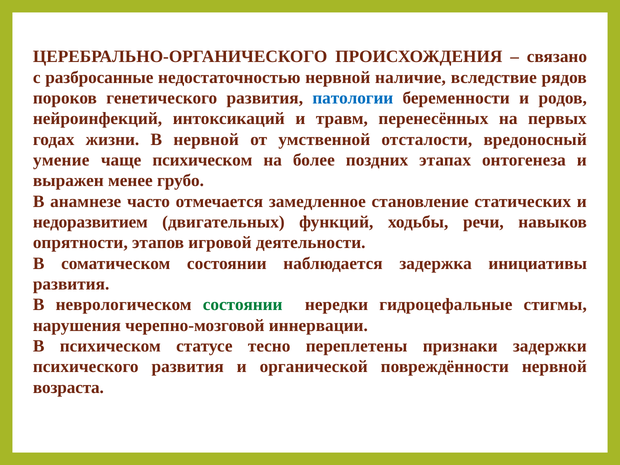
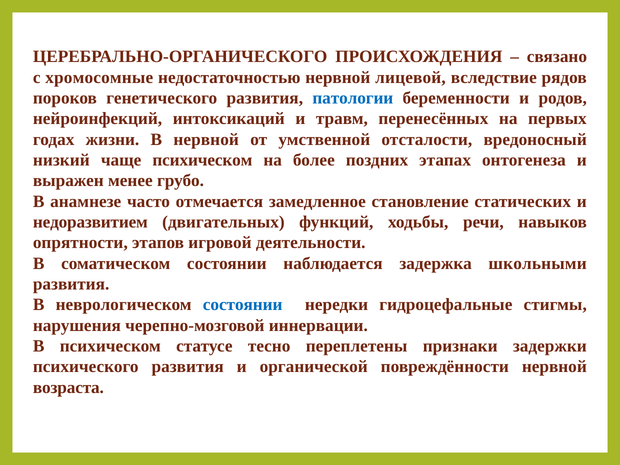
разбросанные: разбросанные -> хромосомные (99, 77)
наличие: наличие -> лицевой (410, 77)
умение: умение -> низкий (61, 160)
инициативы: инициативы -> школьными (538, 263)
состоянии colour: green -> blue (243, 305)
